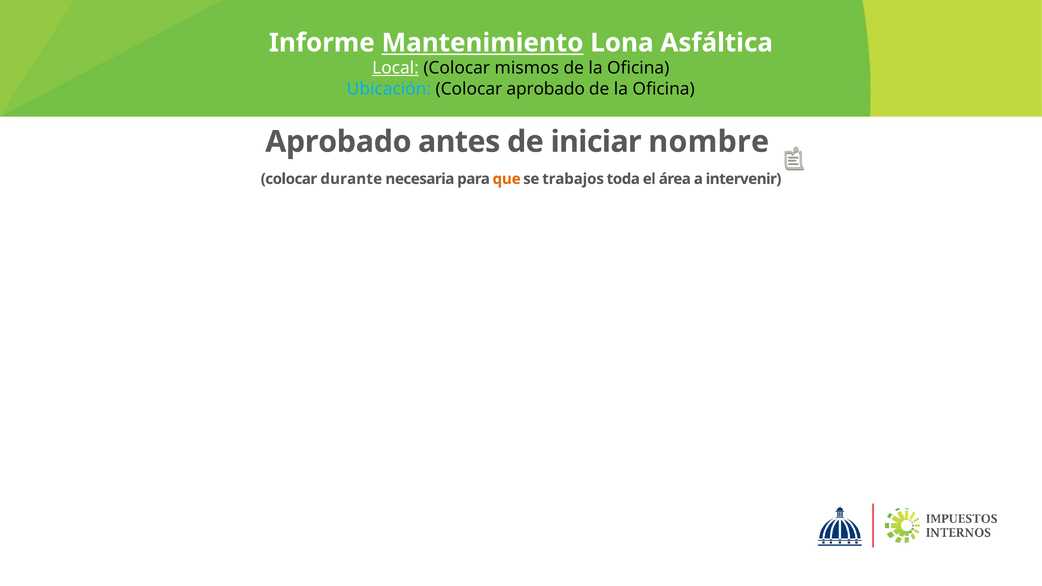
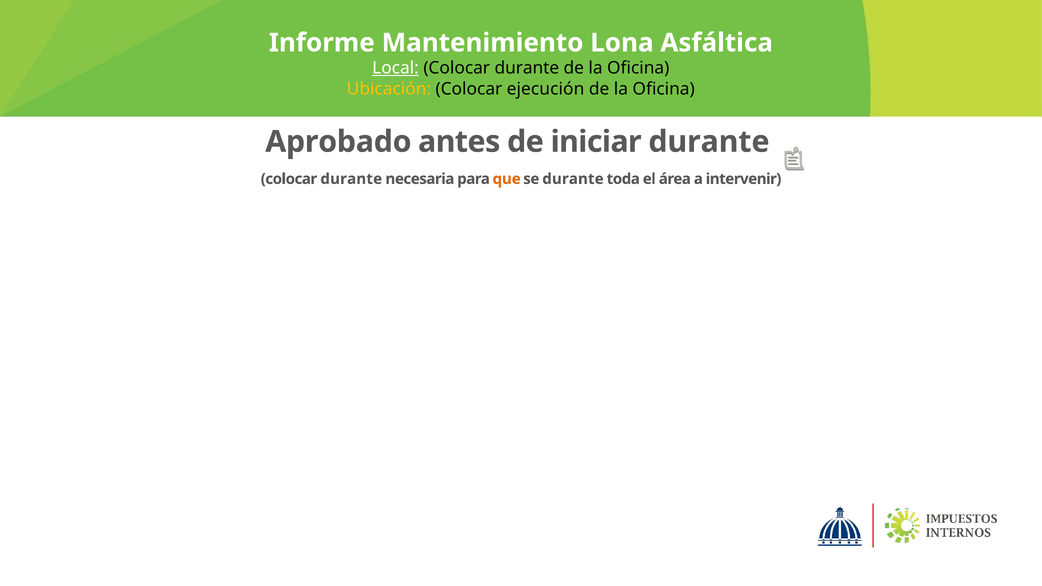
Mantenimiento underline: present -> none (483, 43)
mismos: mismos -> durante (527, 68)
Ubicación colour: light blue -> yellow (389, 89)
Colocar aprobado: aprobado -> ejecución (546, 89)
iniciar nombre: nombre -> durante (709, 142)
se trabajos: trabajos -> durante (573, 179)
